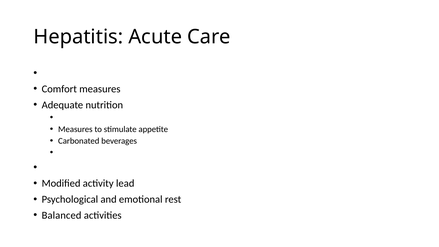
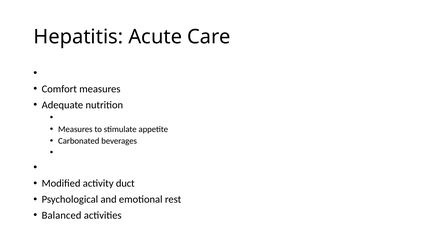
lead: lead -> duct (125, 183)
